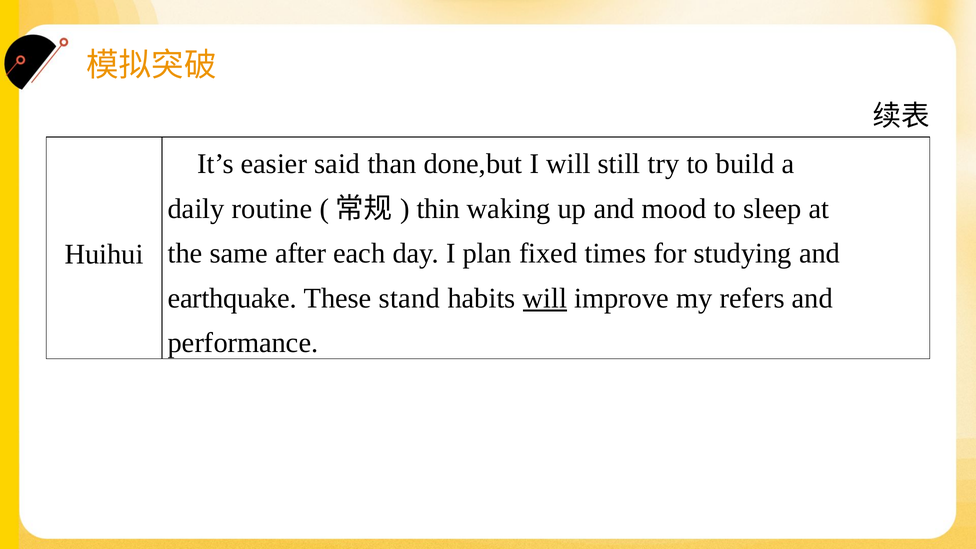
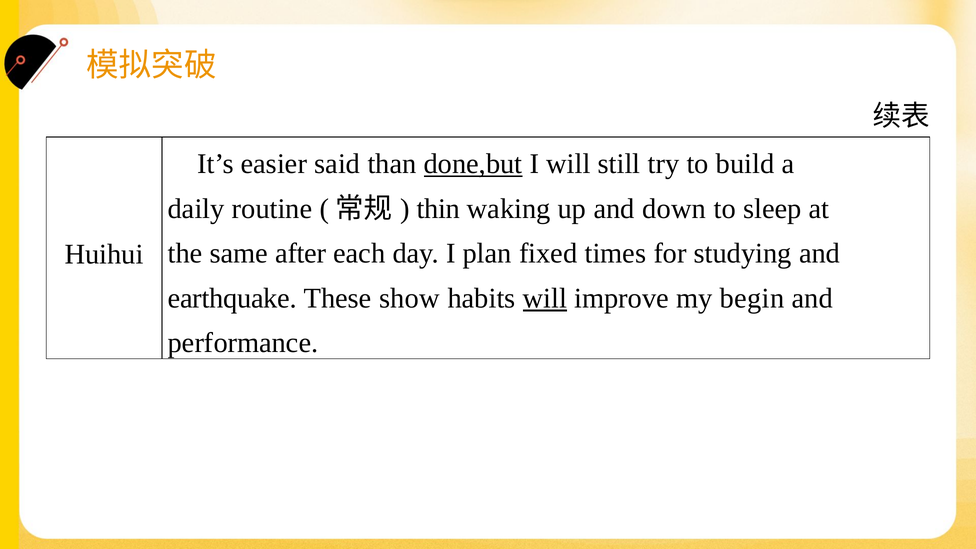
done,but underline: none -> present (473, 164)
mood: mood -> down (674, 209)
stand: stand -> show (409, 298)
refers: refers -> begin (752, 298)
